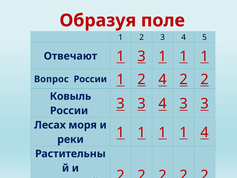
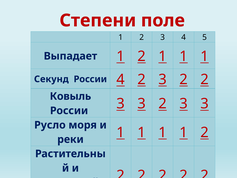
Образуя: Образуя -> Степени (98, 20)
Отвечают: Отвечают -> Выпадает (70, 56)
3: 3 -> 2 (142, 56)
Вопрос: Вопрос -> Секунд (51, 79)
России 1: 1 -> 4 (121, 79)
4: 4 -> 3 (163, 79)
3 3 4: 4 -> 2 (163, 104)
Лесах: Лесах -> Русло (50, 125)
1 1 4: 4 -> 2 (205, 132)
